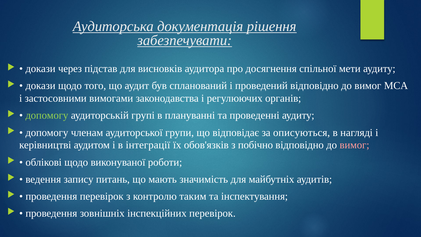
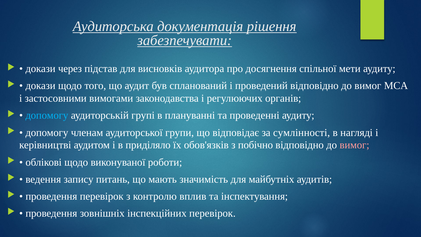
допомогу colour: light green -> light blue (47, 115)
описуються: описуються -> сумлінності (302, 132)
інтеграції: інтеграції -> приділяло (148, 145)
таким: таким -> вплив (193, 196)
